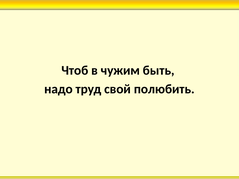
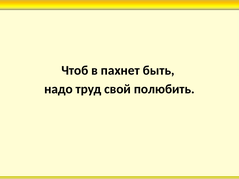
чужим: чужим -> пахнет (120, 70)
